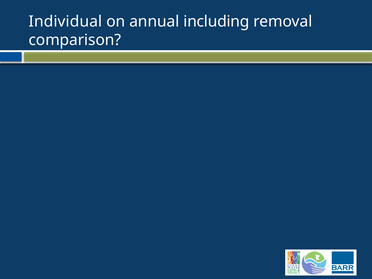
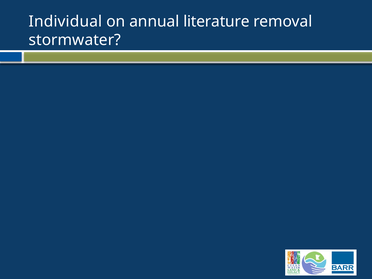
including: including -> literature (216, 21)
comparison: comparison -> stormwater (75, 40)
